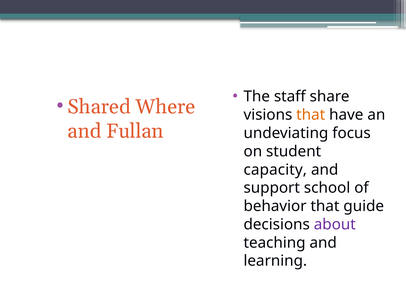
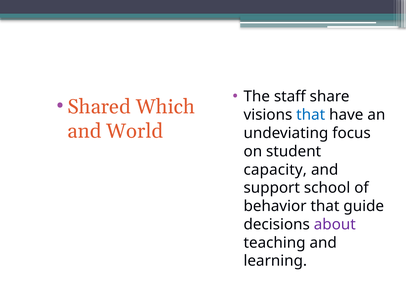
Where: Where -> Which (165, 107)
that colour: orange -> blue (311, 115)
Fullan: Fullan -> World (135, 131)
